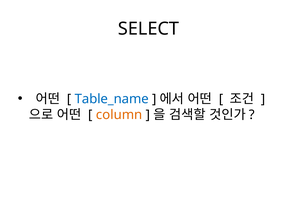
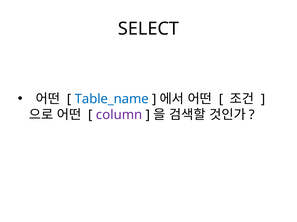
column colour: orange -> purple (119, 115)
